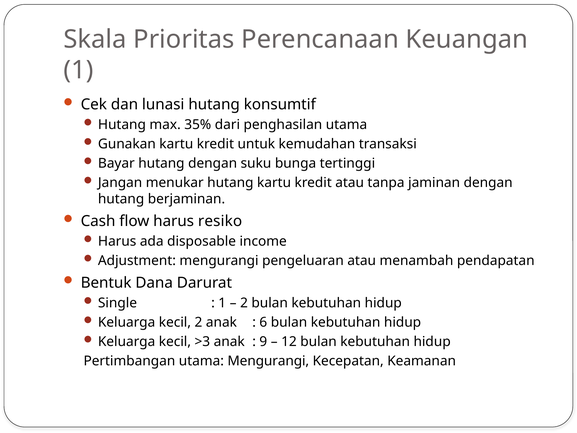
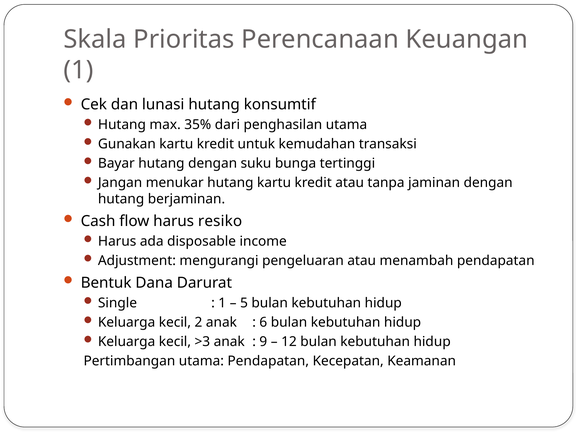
2: 2 -> 5 (244, 303)
utama Mengurangi: Mengurangi -> Pendapatan (268, 361)
